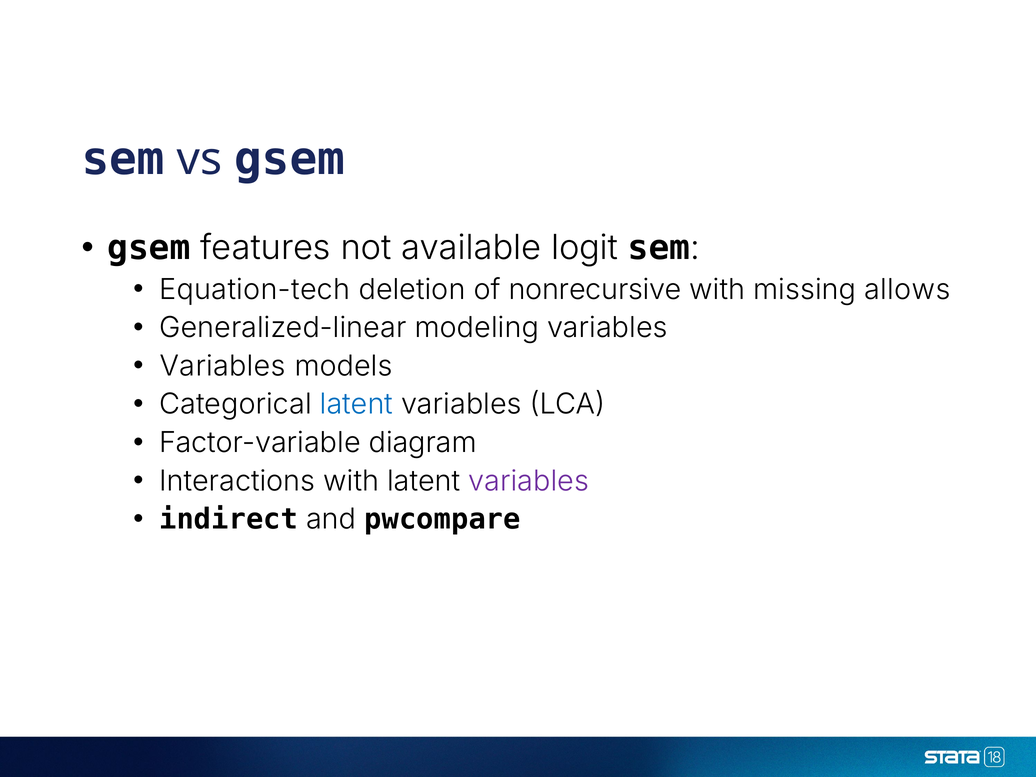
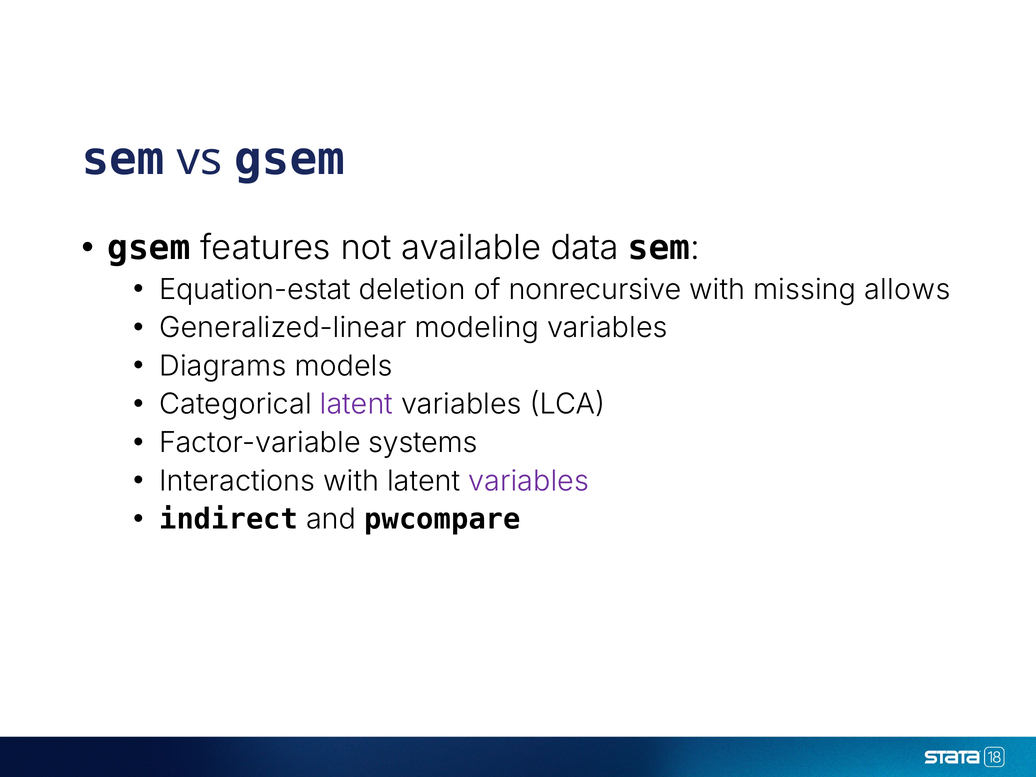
logit: logit -> data (585, 248)
Equation-tech: Equation-tech -> Equation-estat (255, 290)
Variables: Variables -> Diagrams (223, 366)
latent colour: blue -> purple (356, 404)
diagram: diagram -> systems (423, 443)
